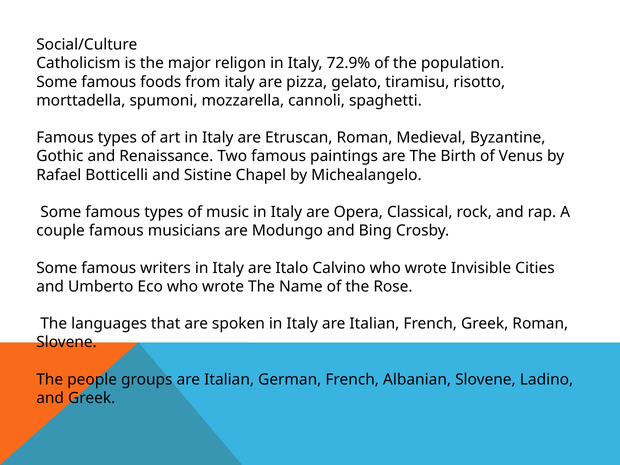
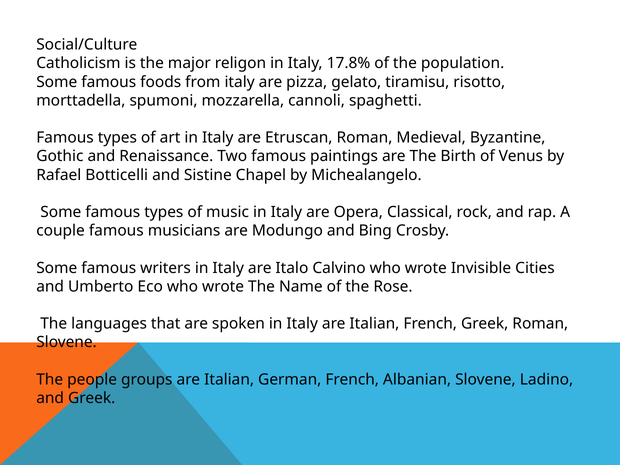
72.9%: 72.9% -> 17.8% (349, 63)
